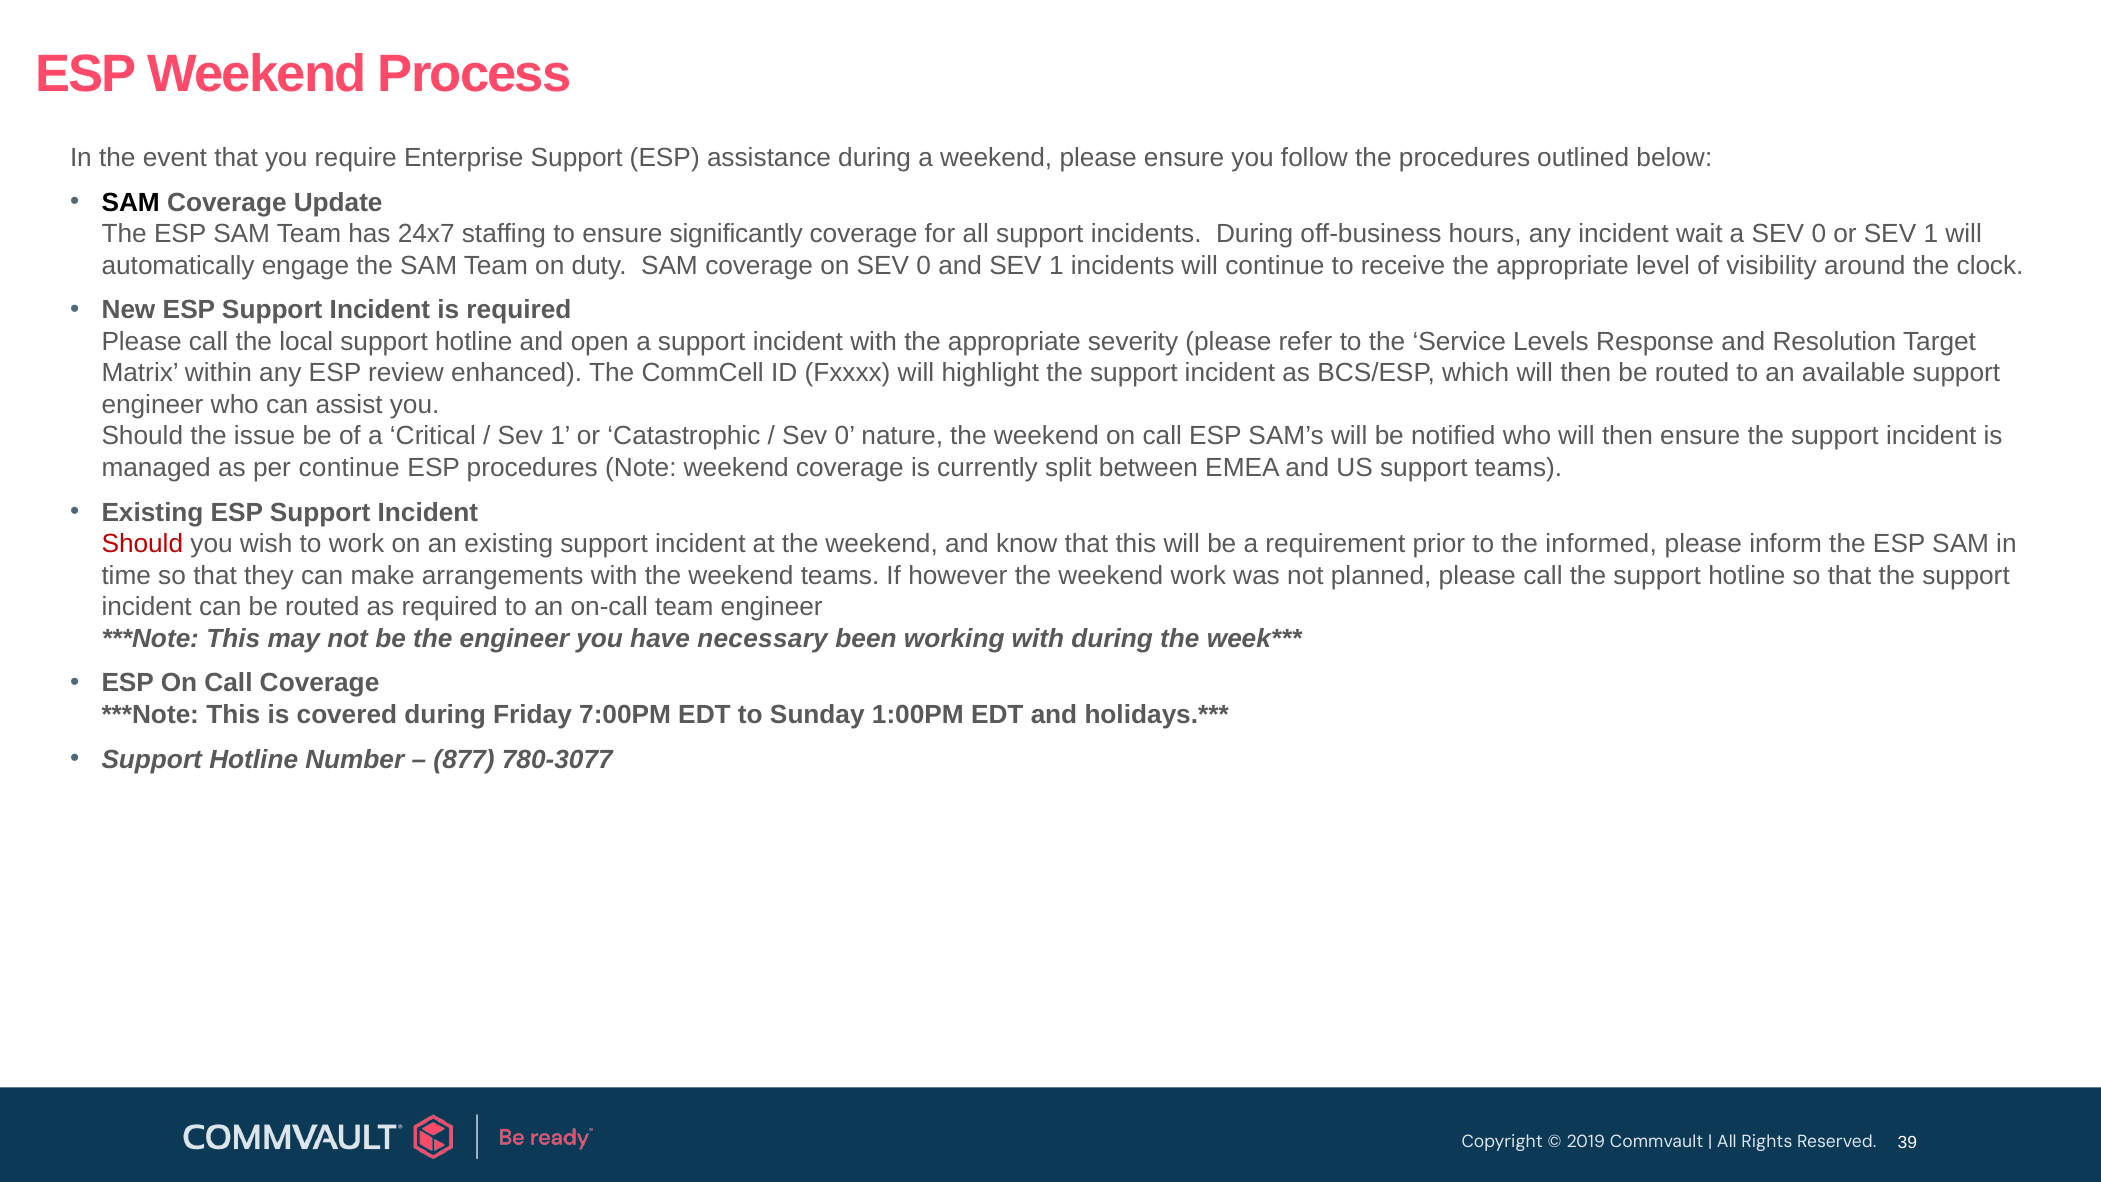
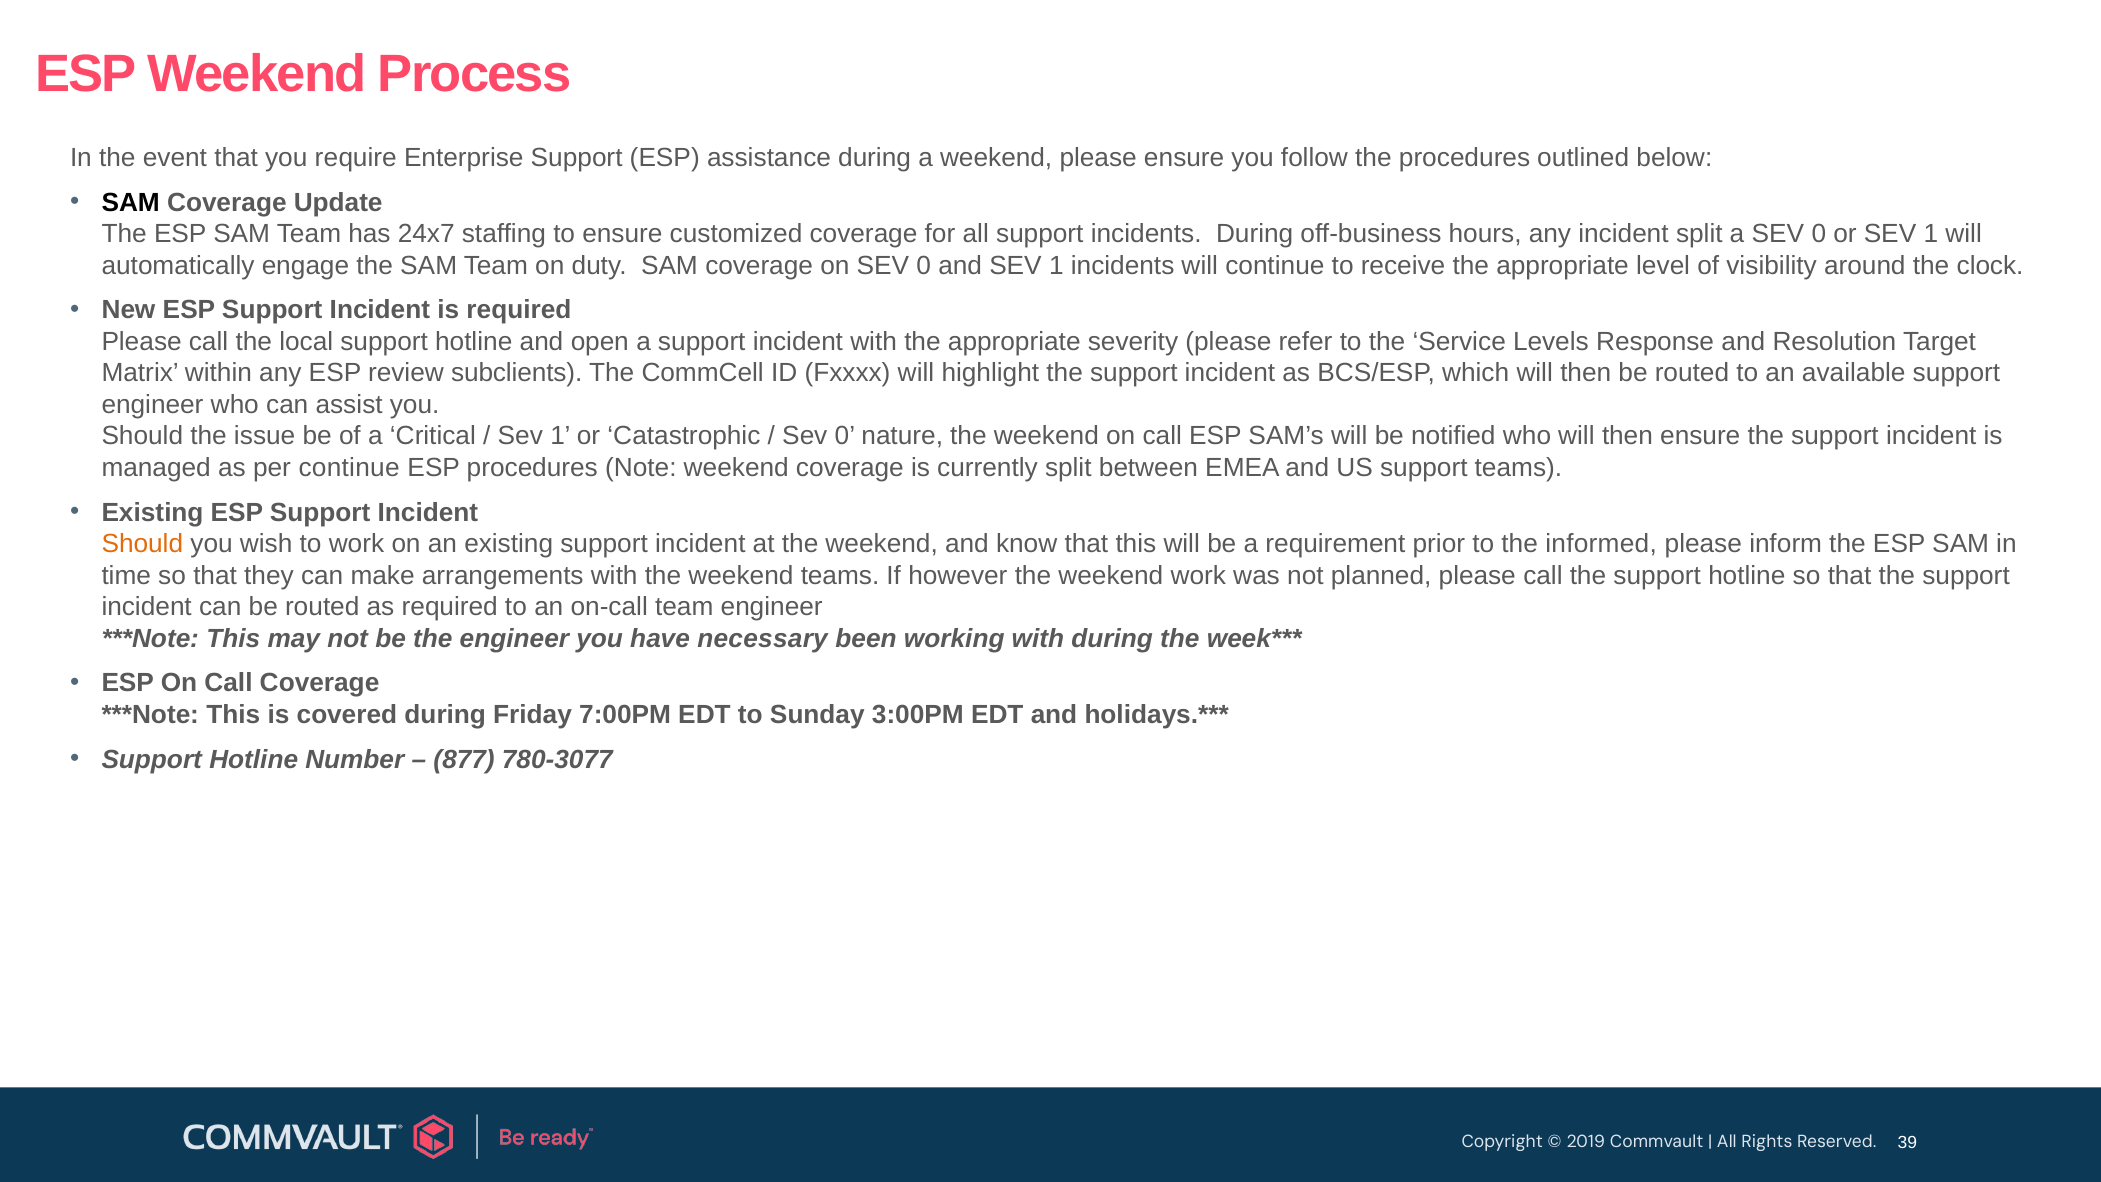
significantly: significantly -> customized (736, 234)
incident wait: wait -> split (1699, 234)
enhanced: enhanced -> subclients (517, 373)
Should colour: red -> orange (142, 544)
1:00PM: 1:00PM -> 3:00PM (918, 715)
